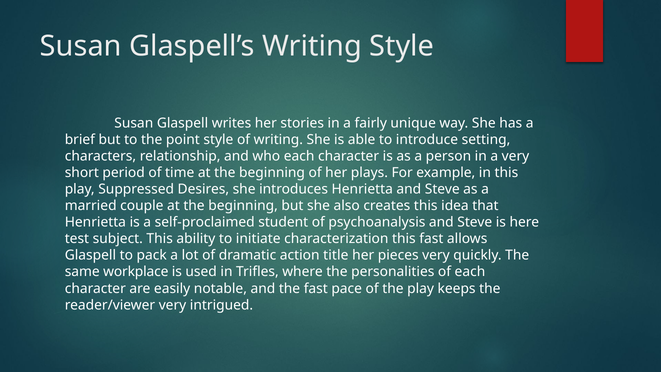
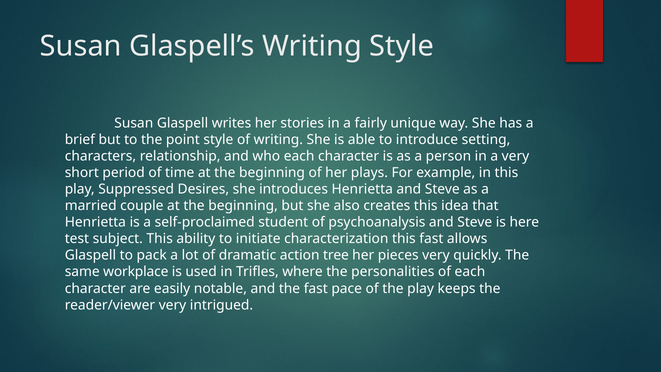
title: title -> tree (336, 255)
